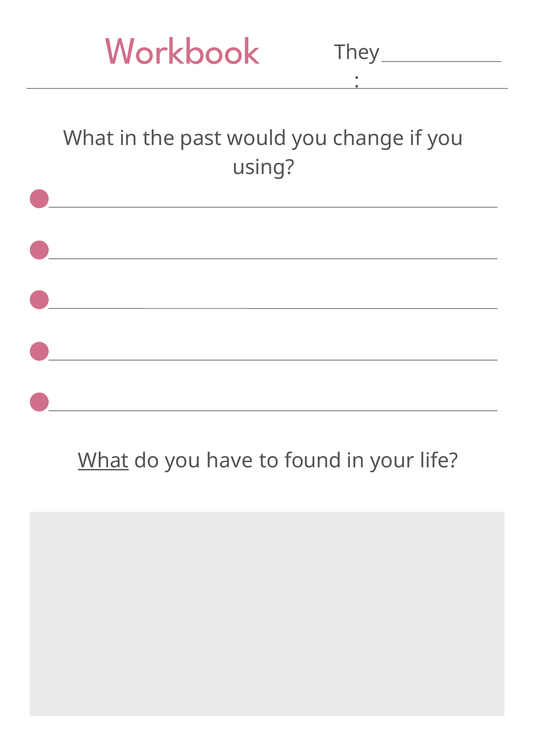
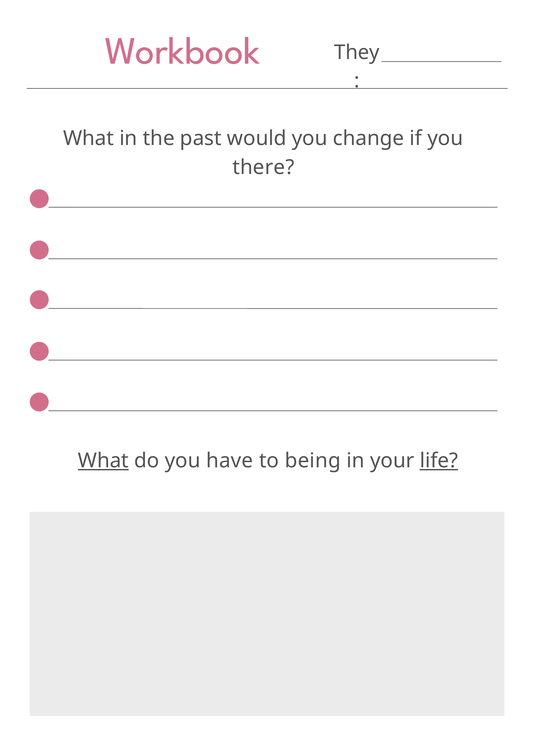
using: using -> there (263, 167)
found: found -> being (313, 461)
life underline: none -> present (439, 461)
